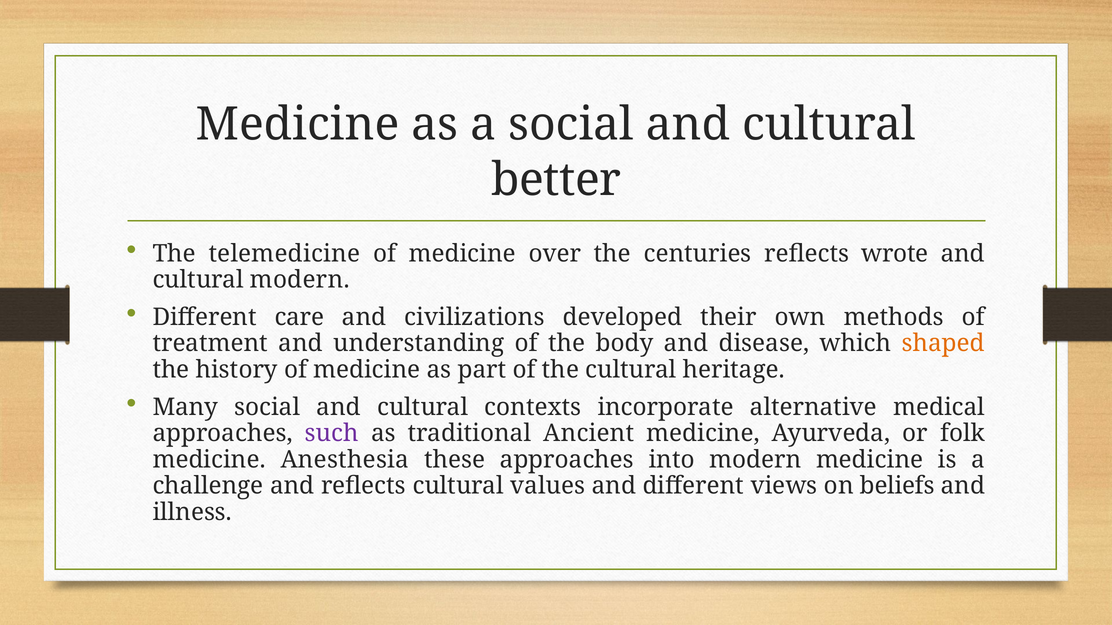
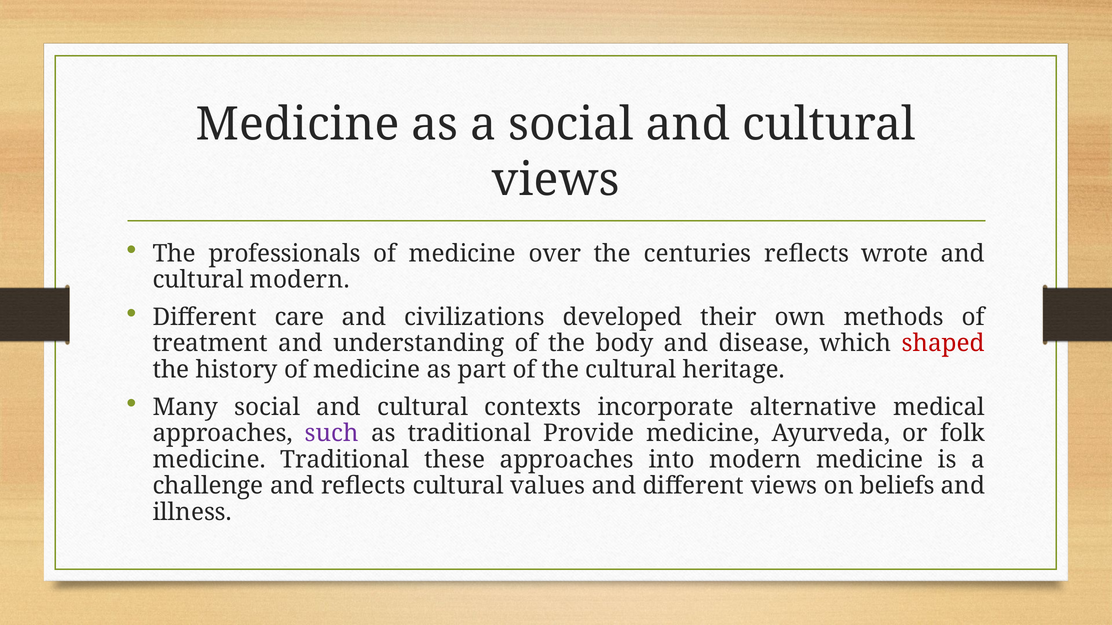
better: better -> views (556, 180)
telemedicine: telemedicine -> professionals (285, 254)
shaped colour: orange -> red (943, 344)
Ancient: Ancient -> Provide (589, 434)
medicine Anesthesia: Anesthesia -> Traditional (345, 460)
